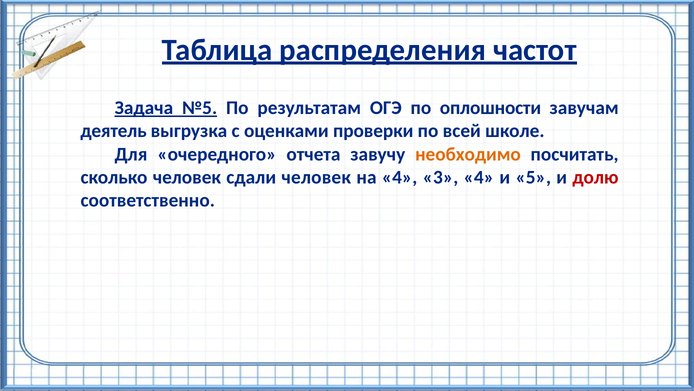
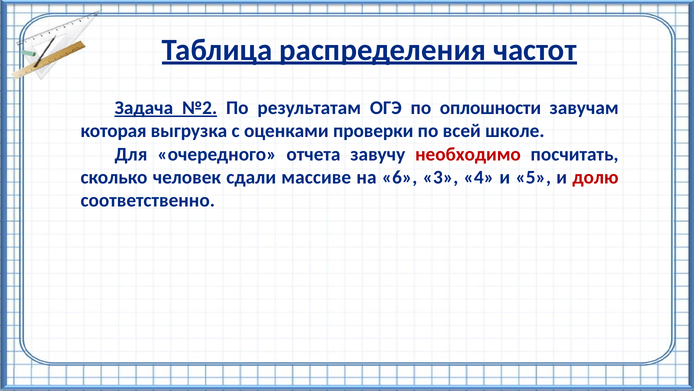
№5: №5 -> №2 (200, 108)
деятель: деятель -> которая (114, 131)
необходимо colour: orange -> red (468, 154)
сдали человек: человек -> массиве (316, 177)
на 4: 4 -> 6 (400, 177)
